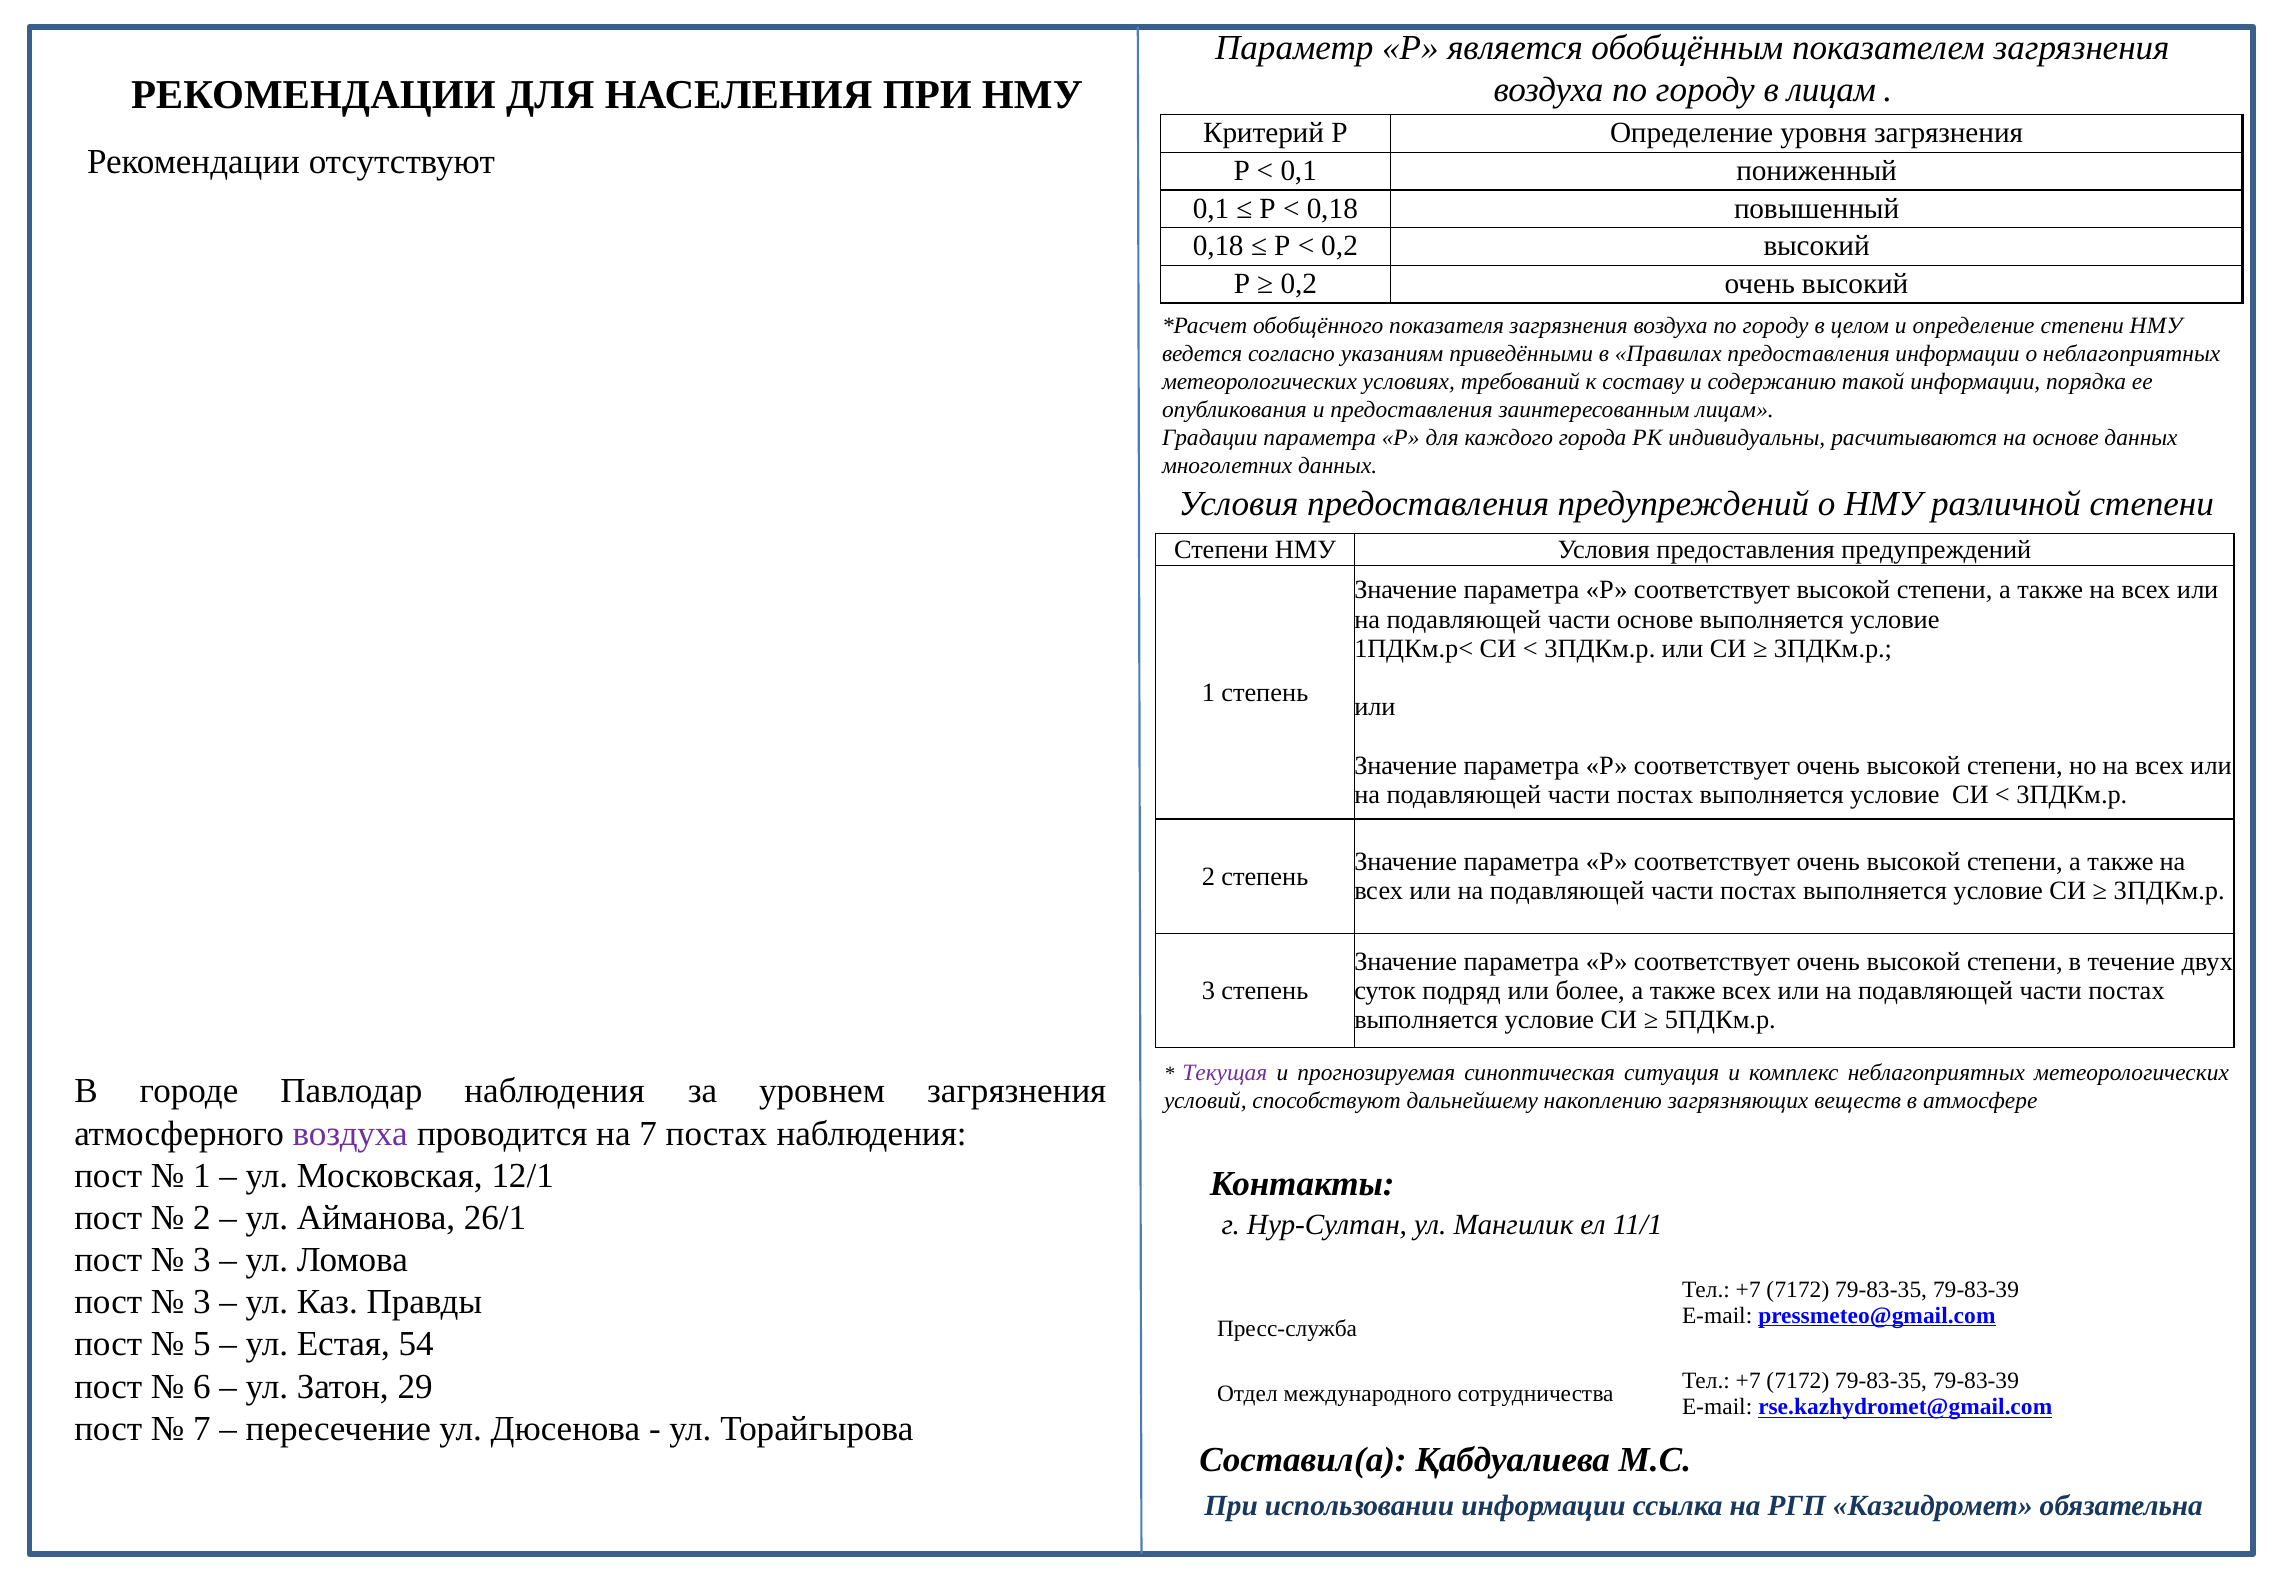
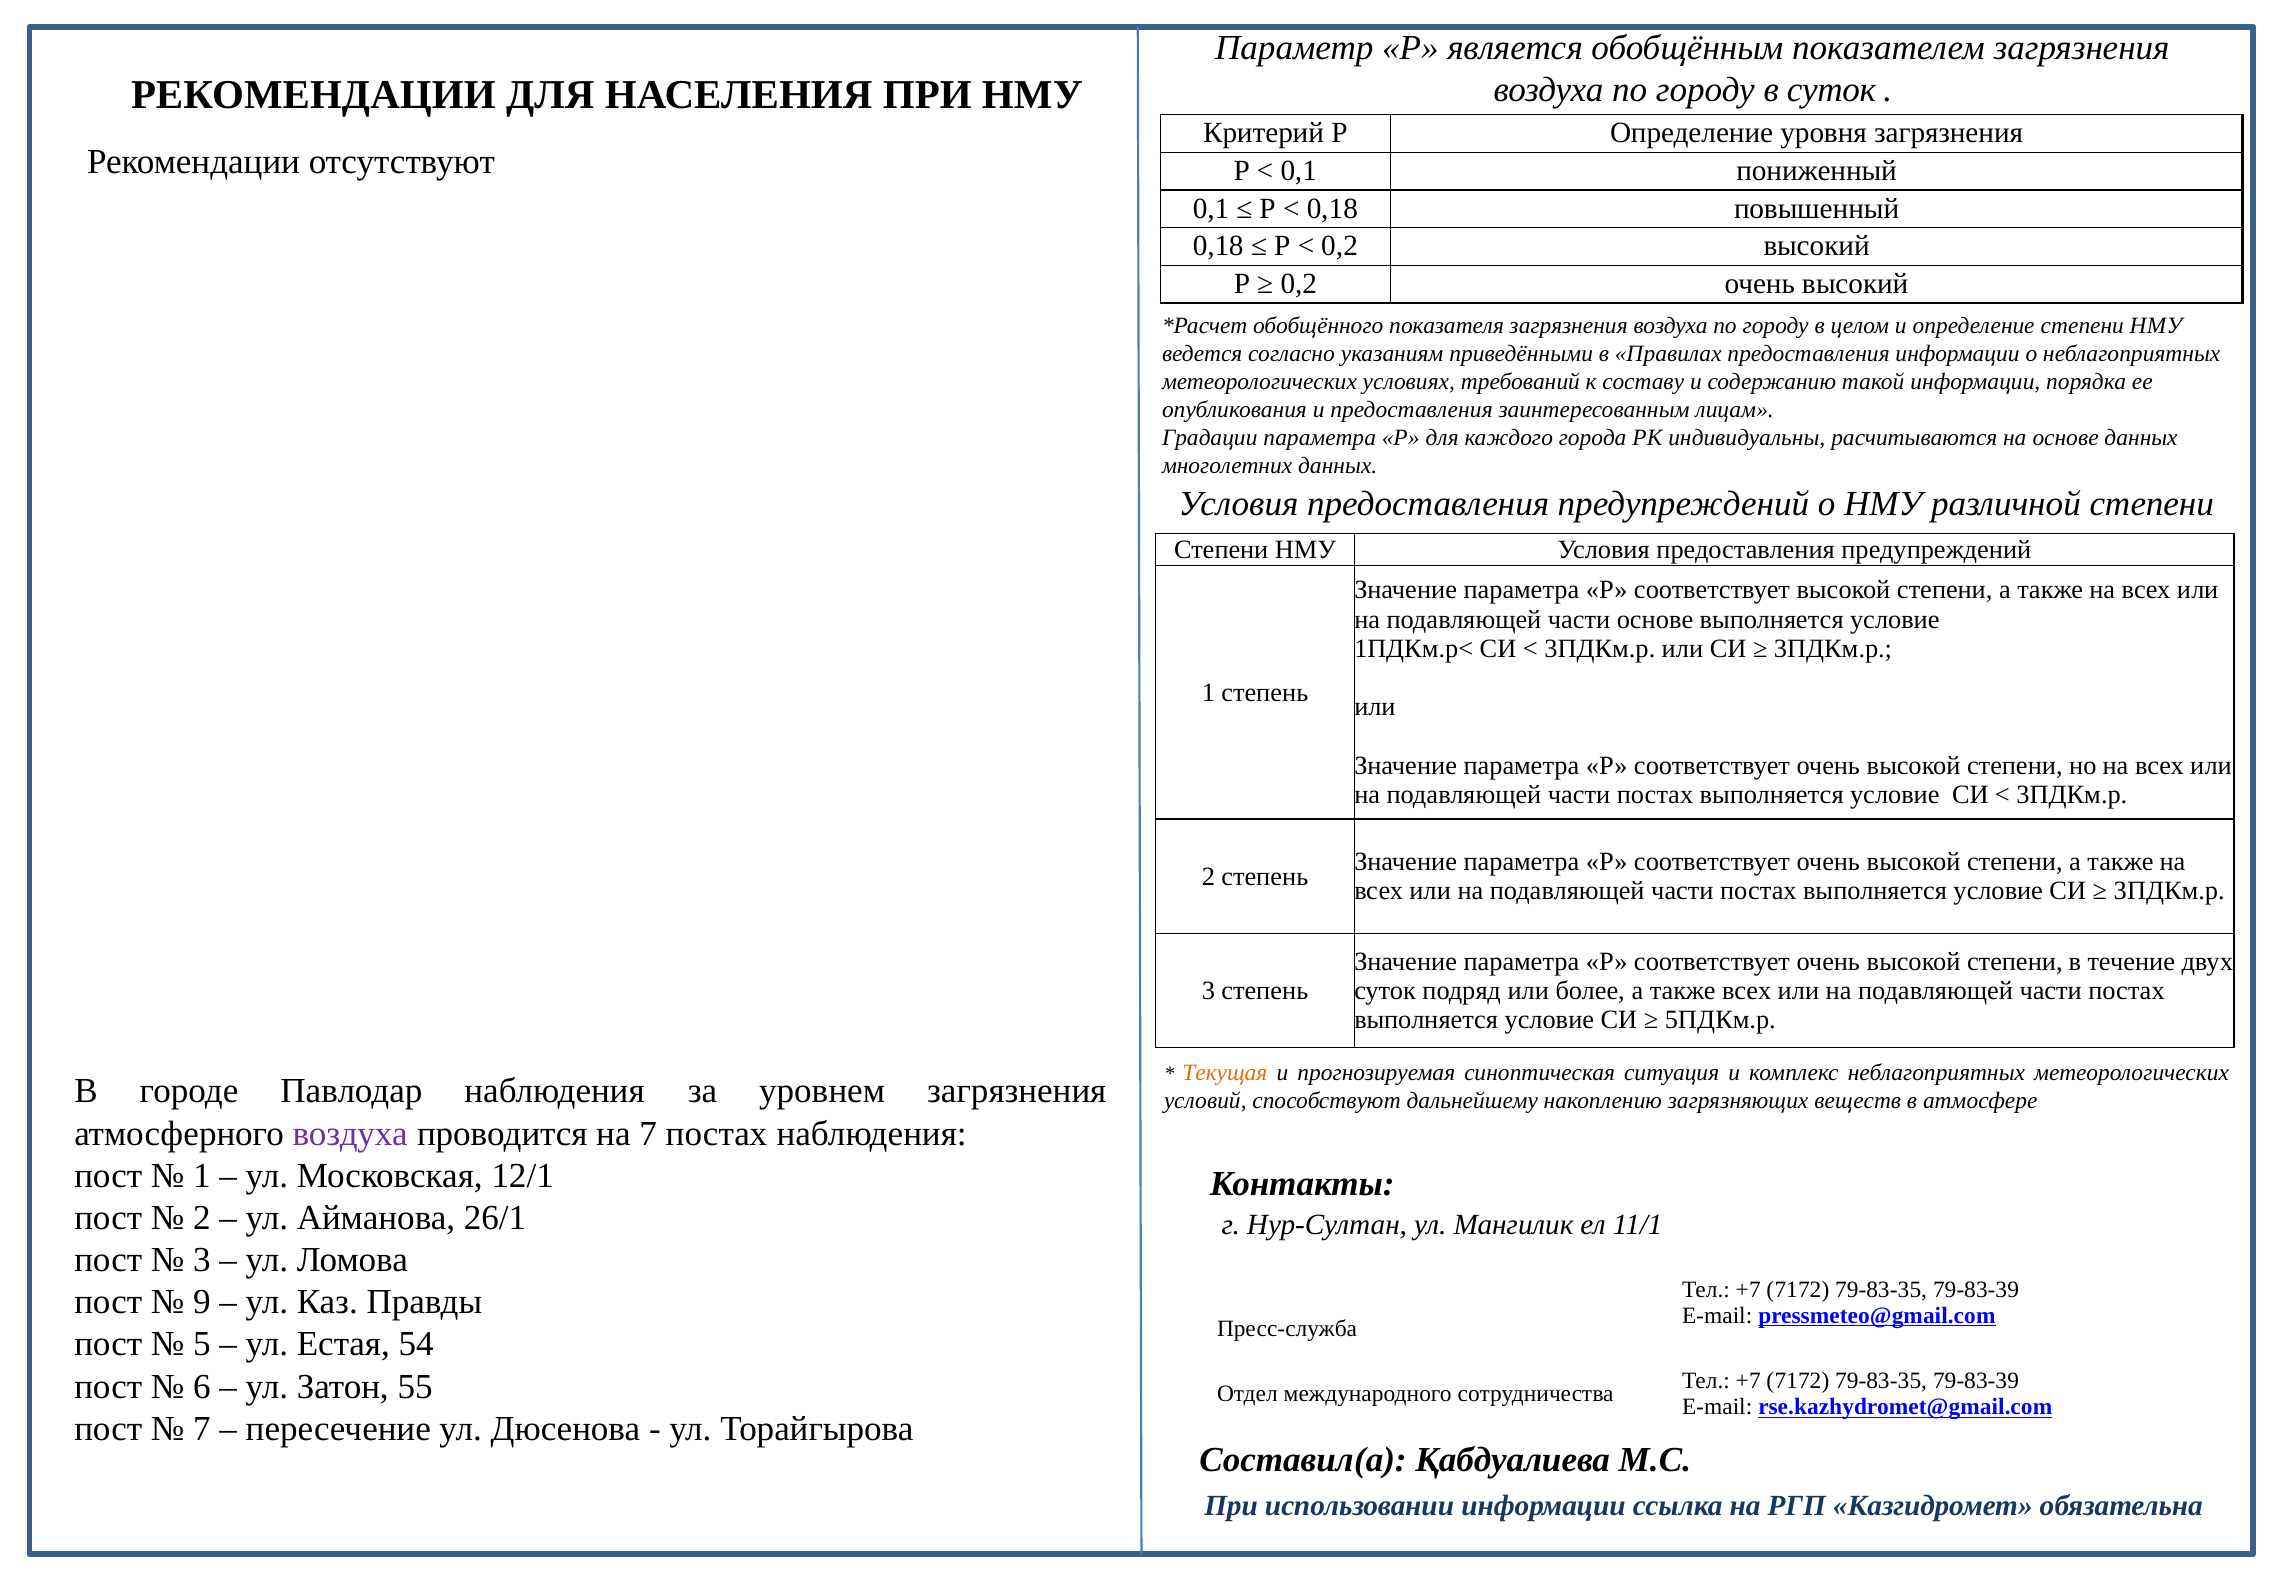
в лицам: лицам -> суток (1831, 90)
Текущая colour: purple -> orange (1225, 1073)
3: 3 -> 9 (202, 1302)
29: 29 -> 55 (415, 1386)
